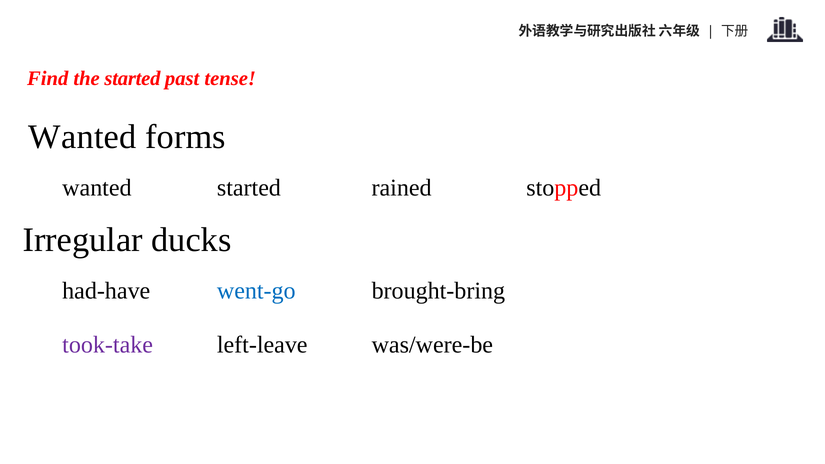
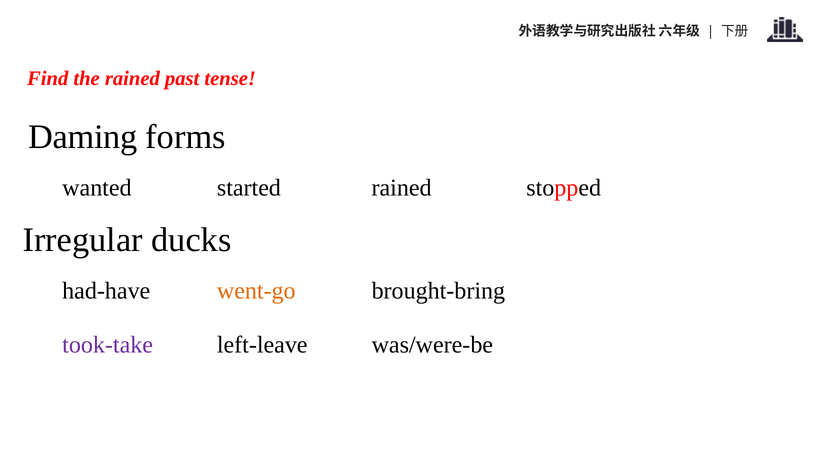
the started: started -> rained (132, 78)
Wanted: Wanted -> Daming (83, 137)
went-go colour: blue -> orange (256, 291)
